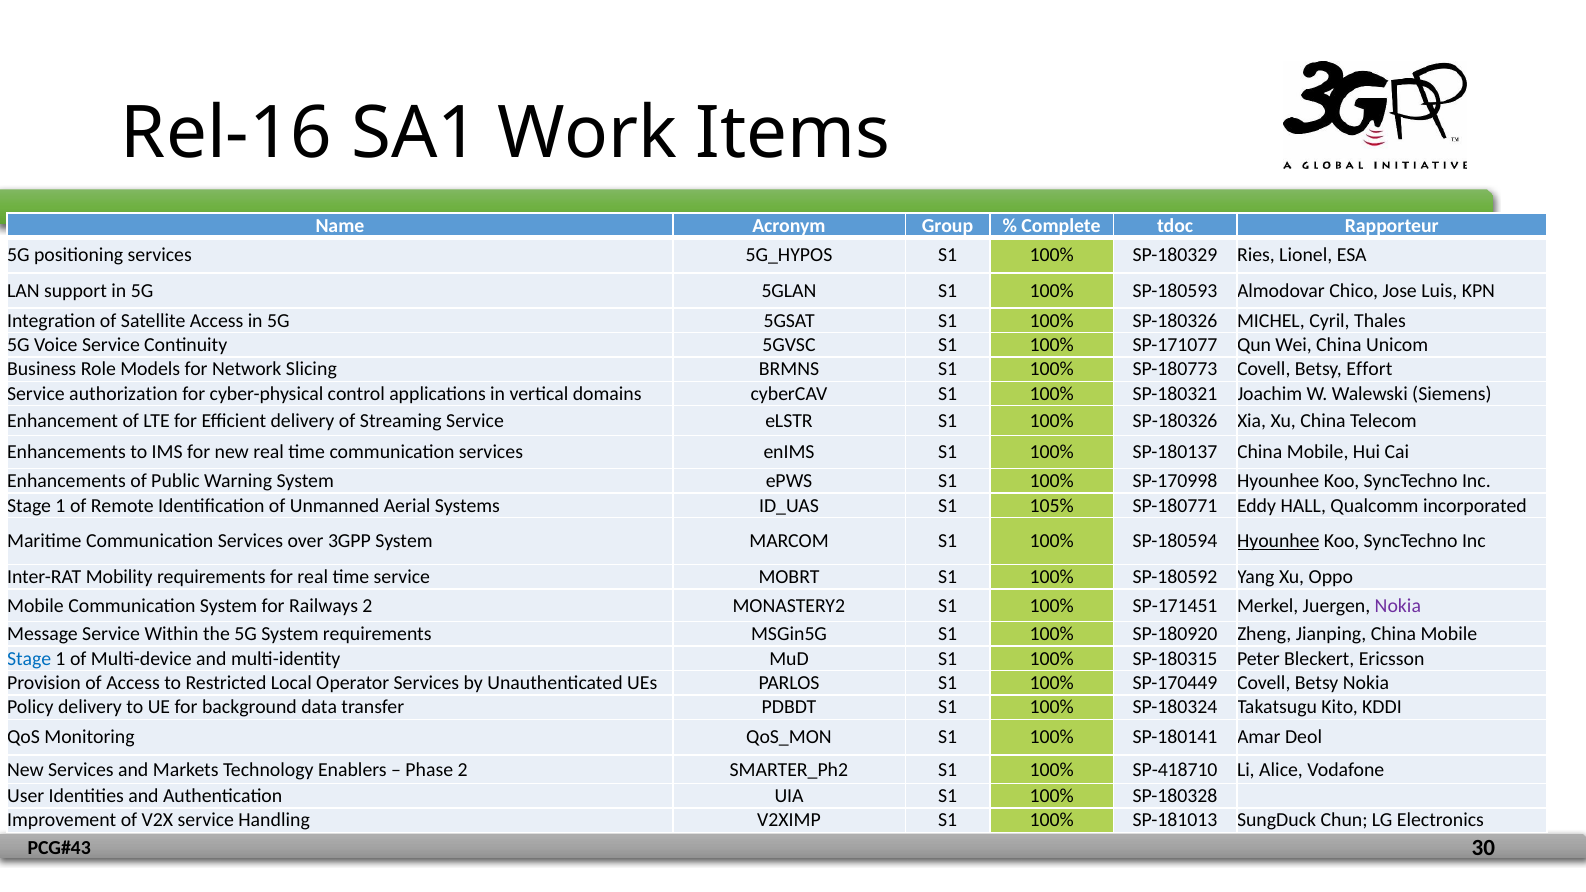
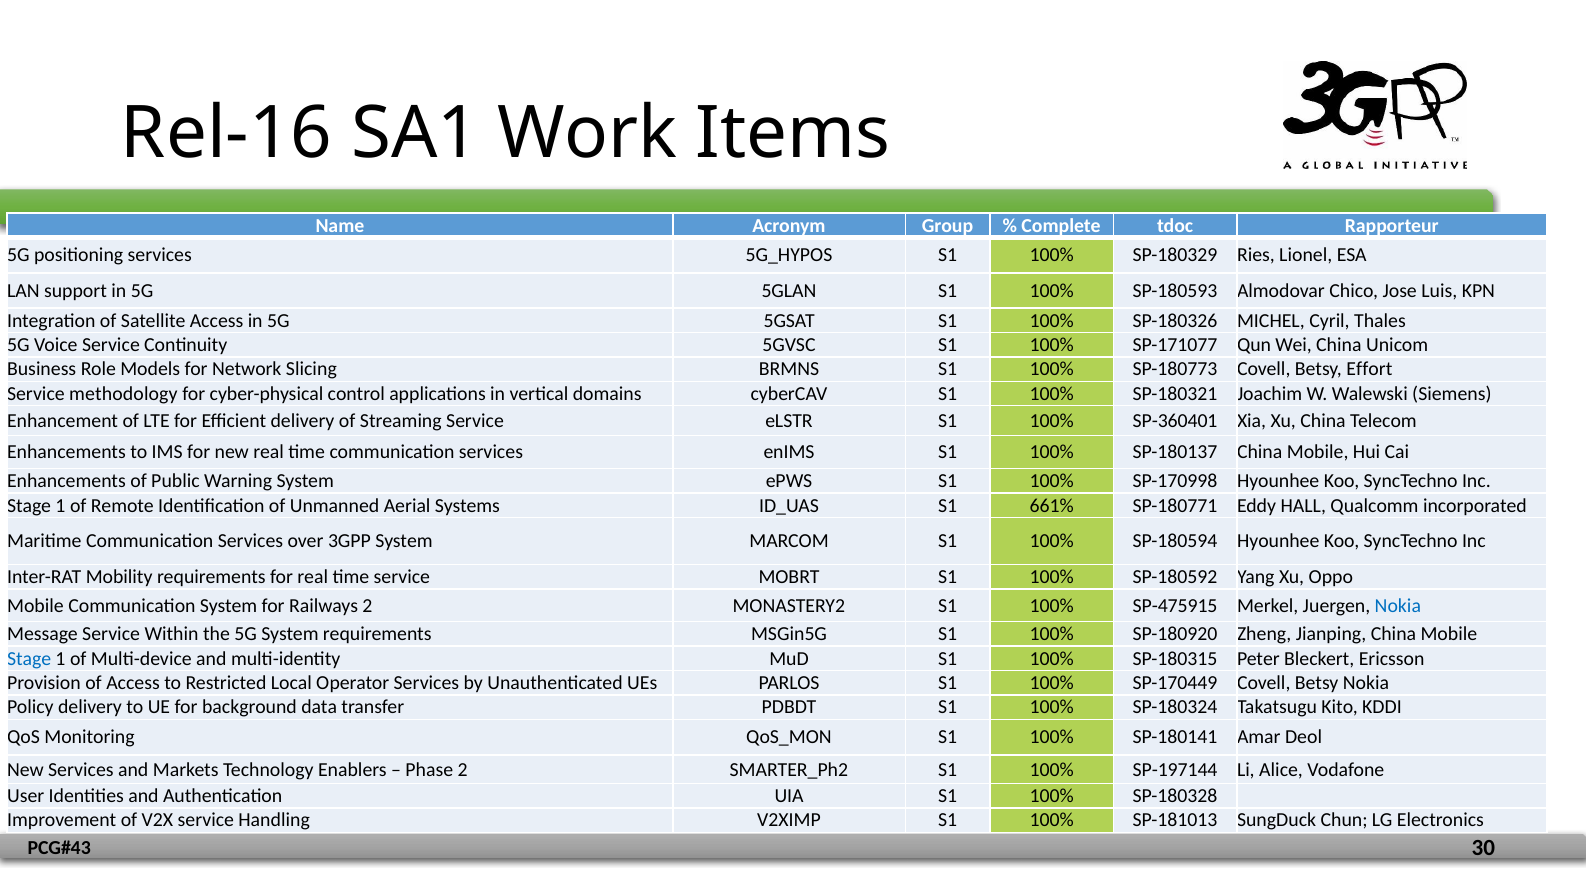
authorization: authorization -> methodology (123, 394)
eLSTR S1 100% SP-180326: SP-180326 -> SP-360401 (1175, 421)
105%: 105% -> 661% (1052, 506)
Hyounhee underline: present -> none (1278, 541)
SP-171451: SP-171451 -> SP-475915 (1175, 606)
Nokia colour: purple -> blue (1398, 606)
SP-418710: SP-418710 -> SP-197144 (1175, 770)
